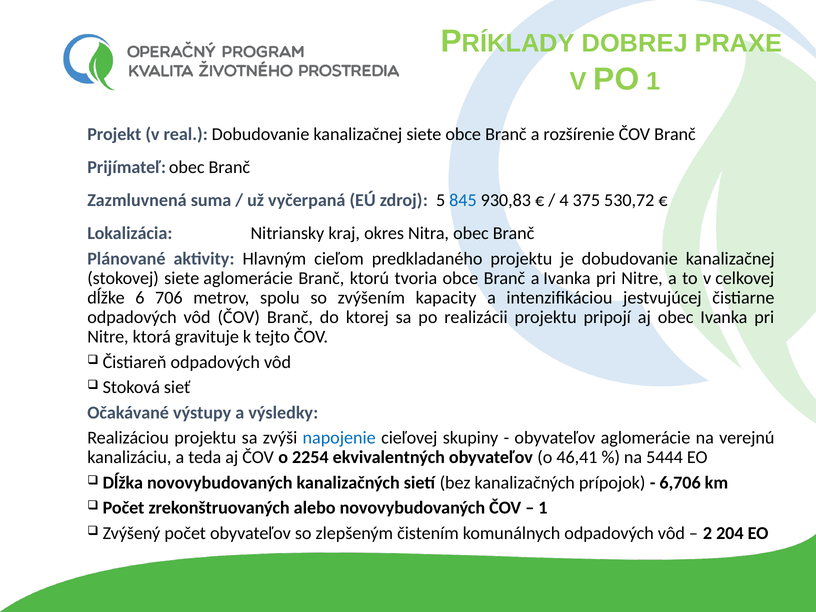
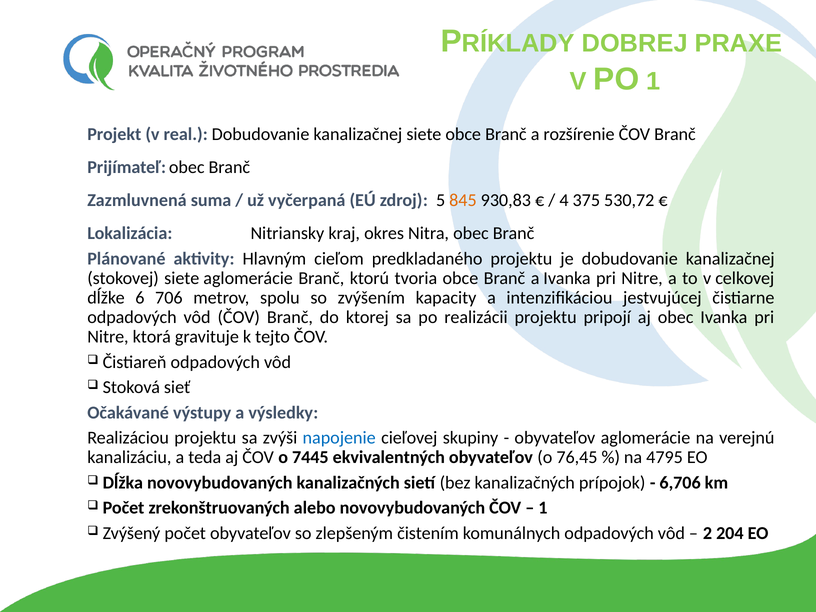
845 colour: blue -> orange (463, 200)
2254: 2254 -> 7445 (310, 457)
46,41: 46,41 -> 76,45 (577, 457)
5444: 5444 -> 4795 (665, 457)
